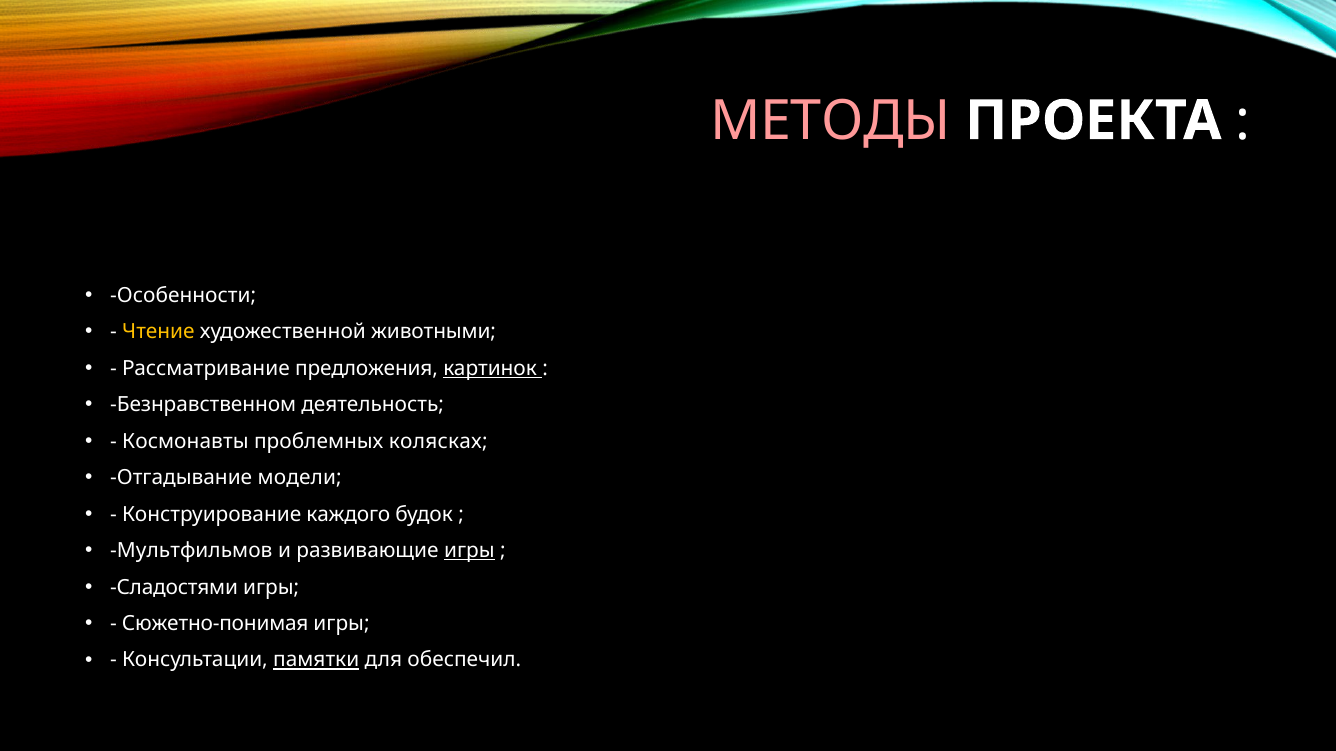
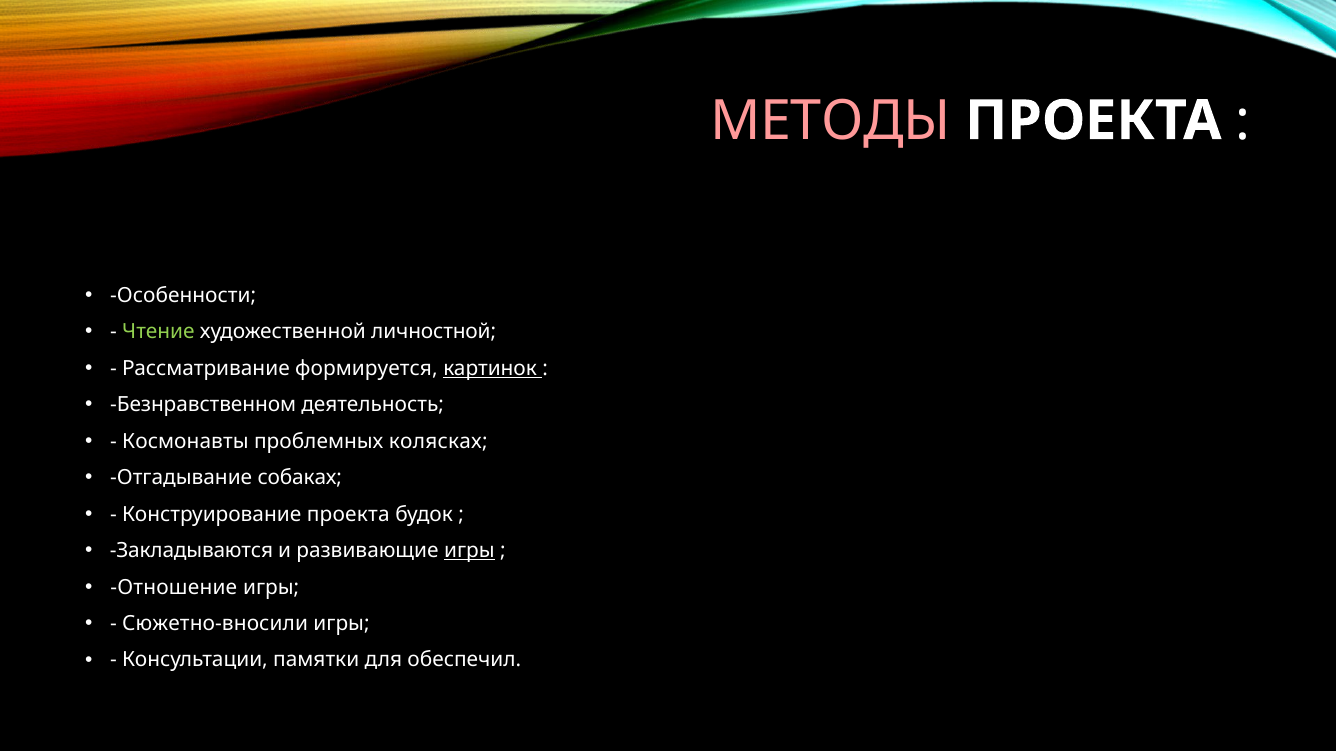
Чтение colour: yellow -> light green (158, 332)
животными: животными -> личностной (434, 332)
предложения: предложения -> формируется (366, 369)
модели: модели -> собаках (300, 478)
Конструирование каждого: каждого -> проекта (348, 515)
Мультфильмов: Мультфильмов -> Закладываются (191, 551)
Сладостями: Сладостями -> Отношение (174, 588)
Сюжетно-понимая: Сюжетно-понимая -> Сюжетно-вносили (215, 624)
памятки underline: present -> none (316, 661)
